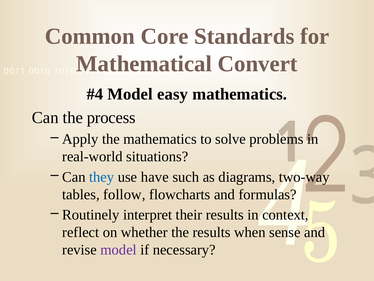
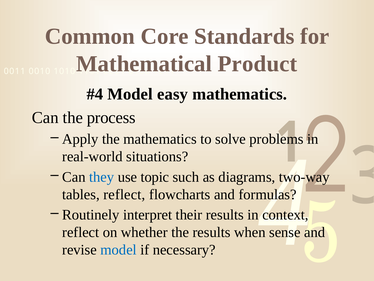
Convert: Convert -> Product (257, 64)
have: have -> topic (155, 177)
tables follow: follow -> reflect (124, 194)
model colour: purple -> blue (119, 249)
